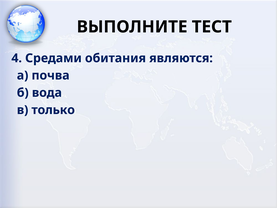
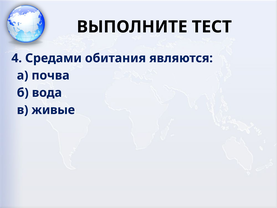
только: только -> живые (53, 110)
